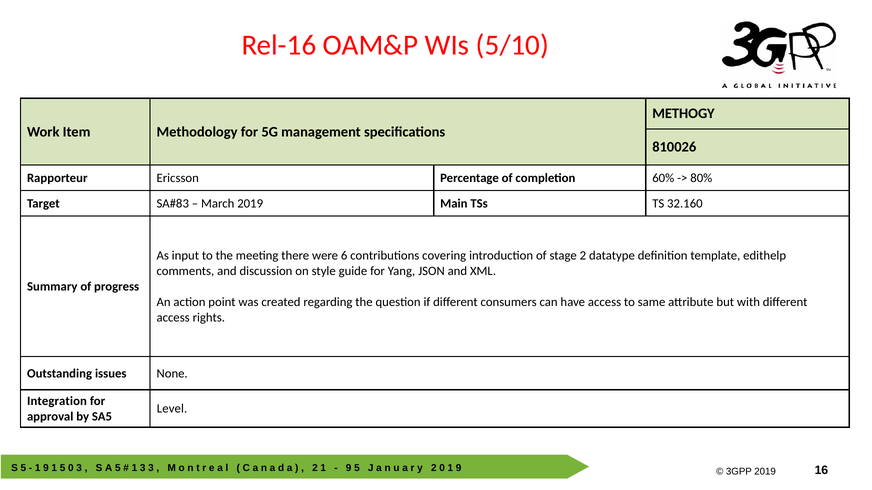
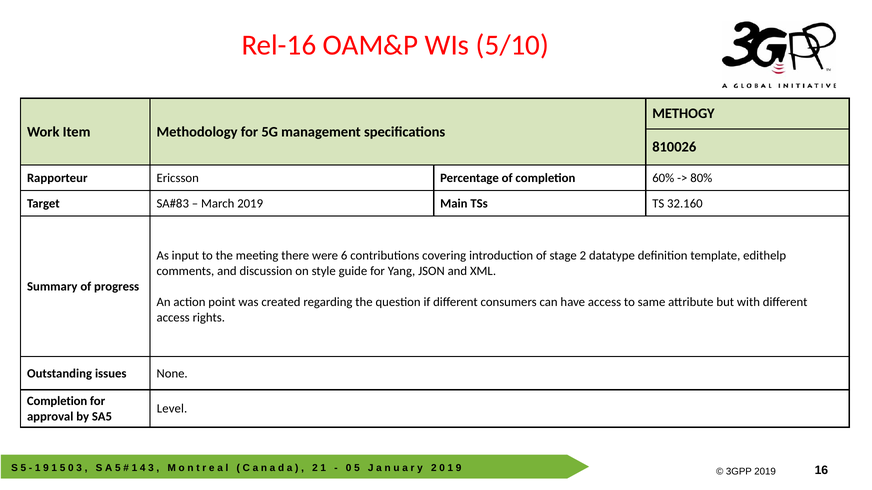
Integration: Integration -> Completion (57, 401)
3: 3 -> 4 (143, 468)
9: 9 -> 0 (349, 468)
